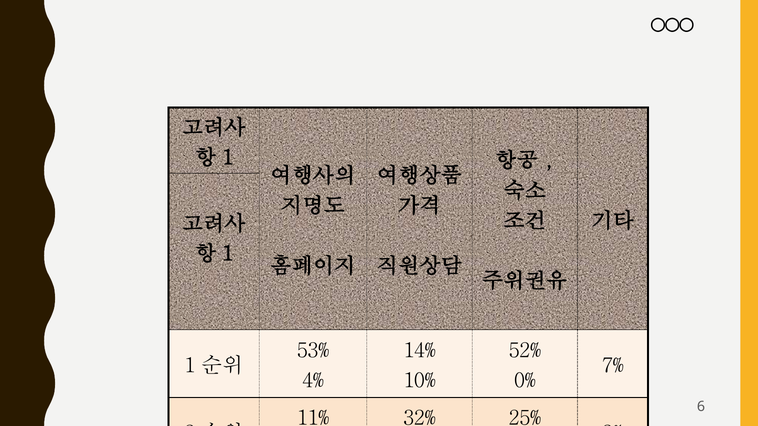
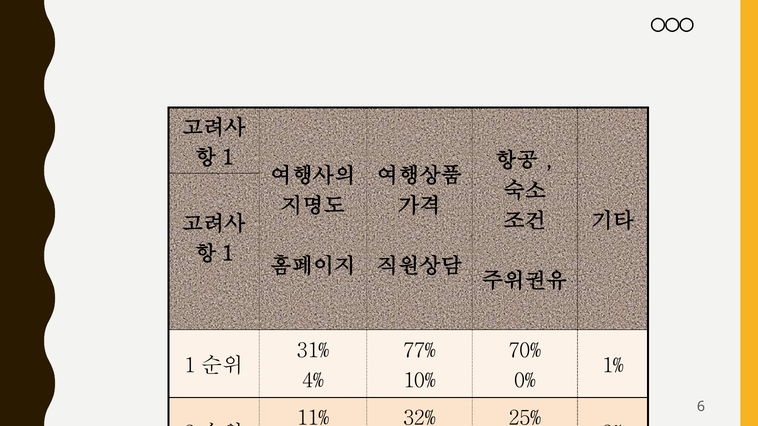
53%: 53% -> 31% (313, 351)
14%: 14% -> 77% (419, 351)
52%: 52% -> 70% (525, 351)
7%: 7% -> 1% (613, 366)
